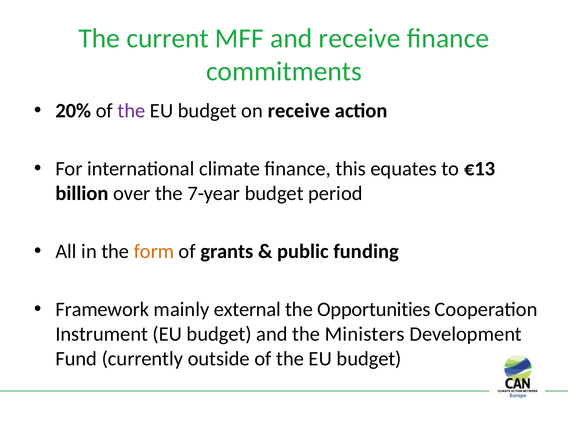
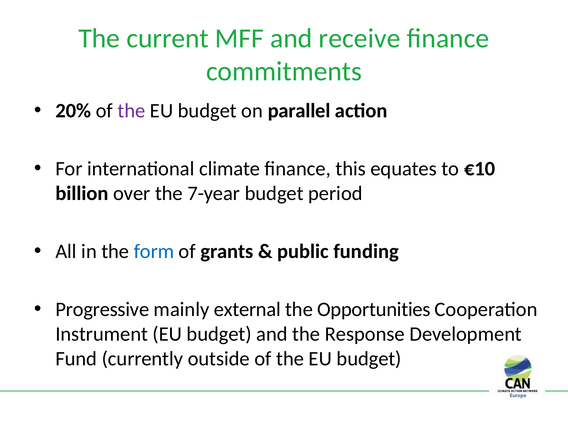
on receive: receive -> parallel (299, 111)
€13: €13 -> €10 (480, 169)
form colour: orange -> blue (154, 251)
Framework: Framework -> Progressive (102, 310)
Ministers: Ministers -> Response (365, 334)
